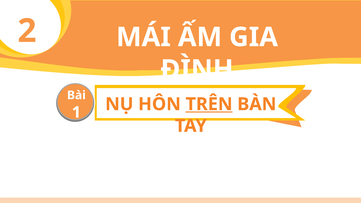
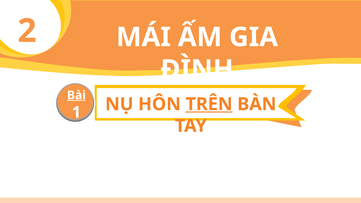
Bài underline: none -> present (76, 95)
